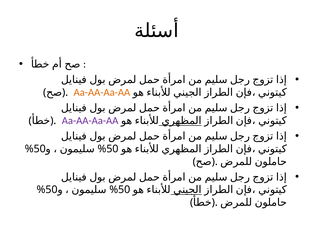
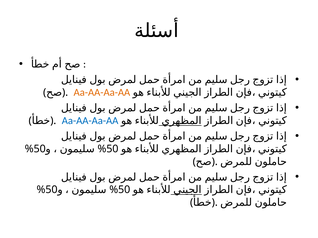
Aa-AA-Aa-AA colour: purple -> blue (90, 121)
